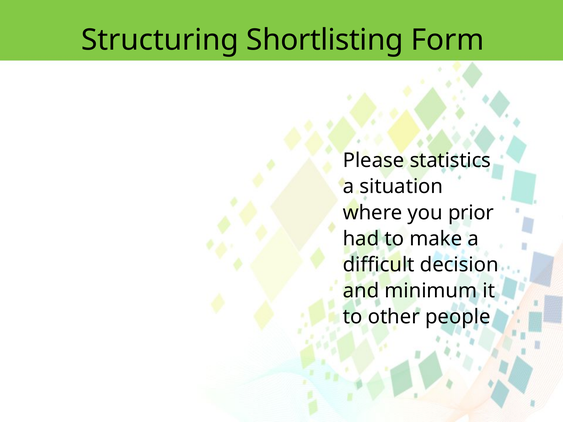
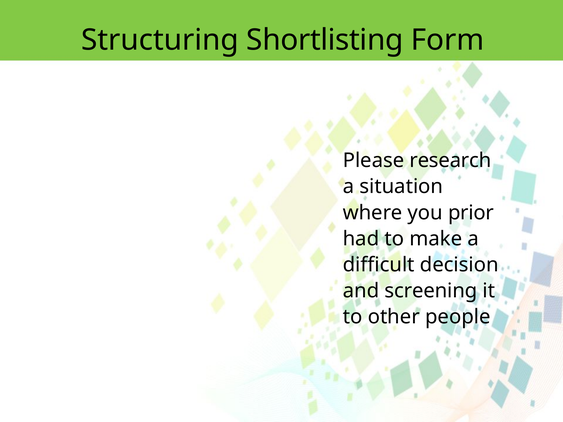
statistics: statistics -> research (450, 161)
minimum: minimum -> screening (431, 291)
